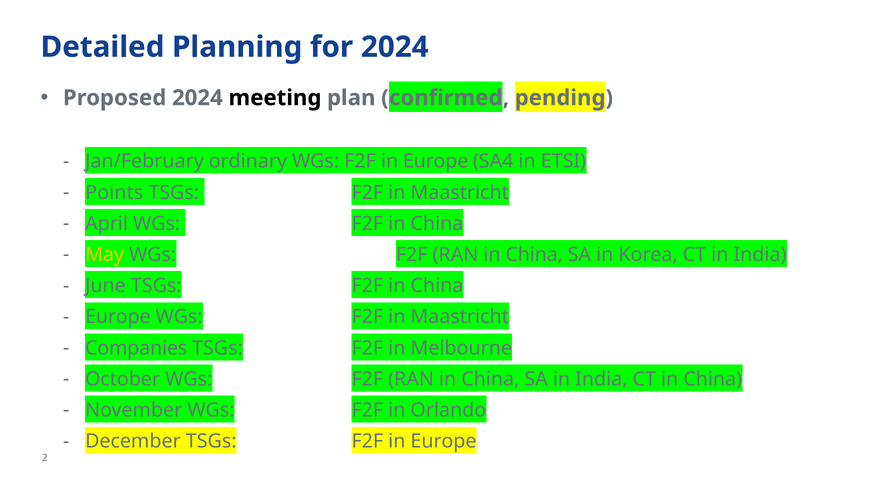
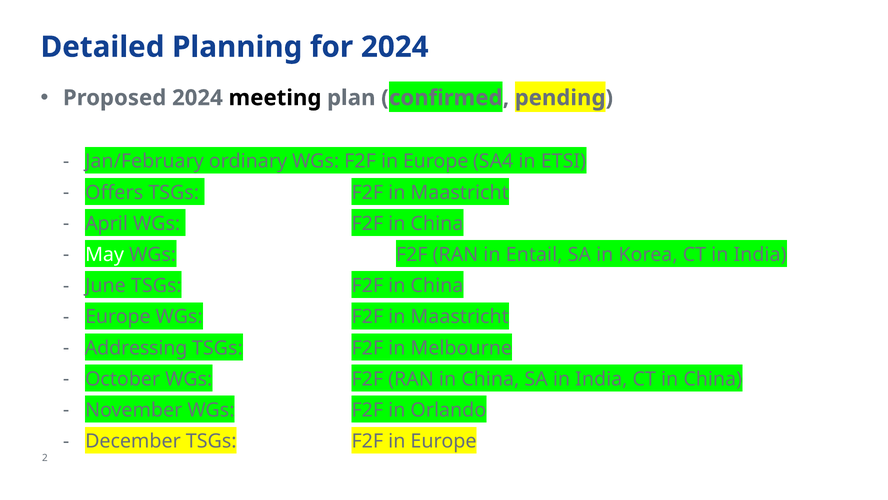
Points: Points -> Offers (114, 192)
May colour: yellow -> white (105, 254)
China: China -> Entail (534, 254)
Companies: Companies -> Addressing (136, 348)
